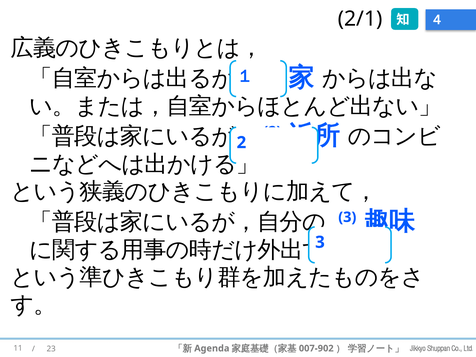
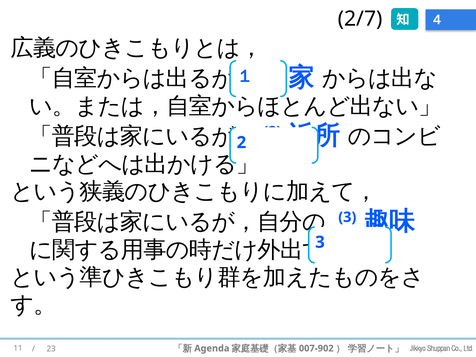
2/1: 2/1 -> 2/7 (360, 19)
